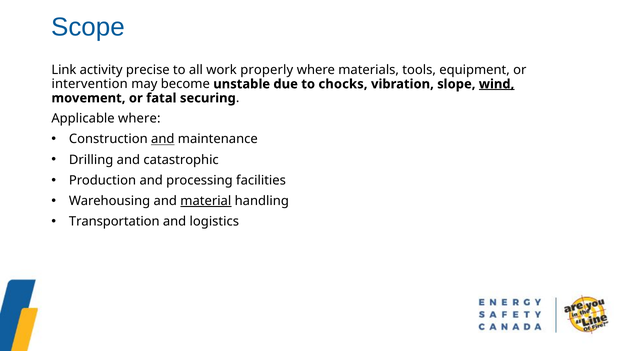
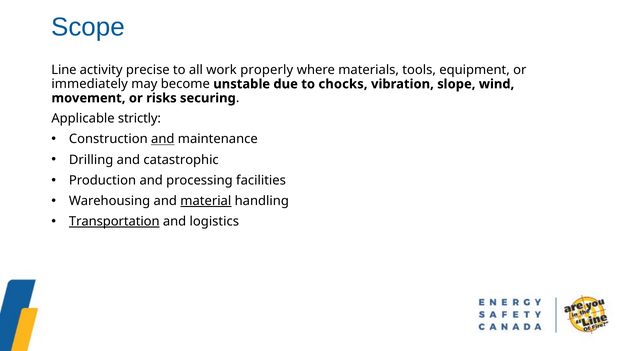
Link: Link -> Line (64, 70)
intervention: intervention -> immediately (90, 84)
wind underline: present -> none (497, 84)
fatal: fatal -> risks (161, 98)
Applicable where: where -> strictly (139, 119)
Transportation underline: none -> present (114, 221)
